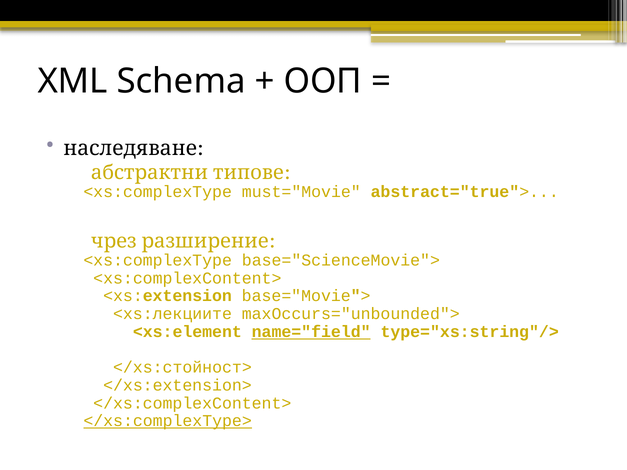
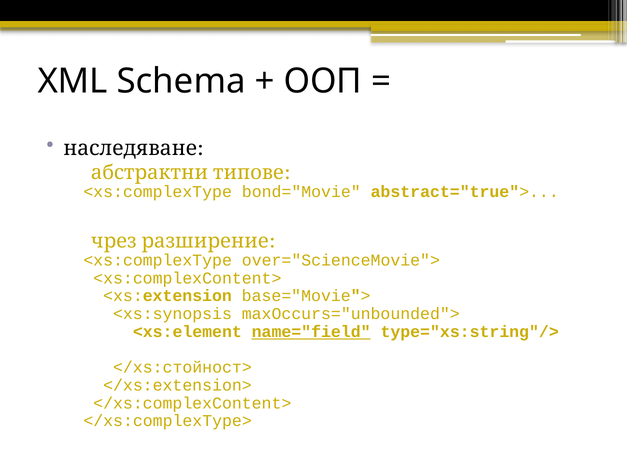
must="Movie: must="Movie -> bond="Movie (301, 192)
base="ScienceMovie">: base="ScienceMovie"> -> over="ScienceMovie"> (341, 260)
<xs:лекциите: <xs:лекциите -> <xs:synopsis (173, 314)
</xs:complexType> underline: present -> none (168, 421)
